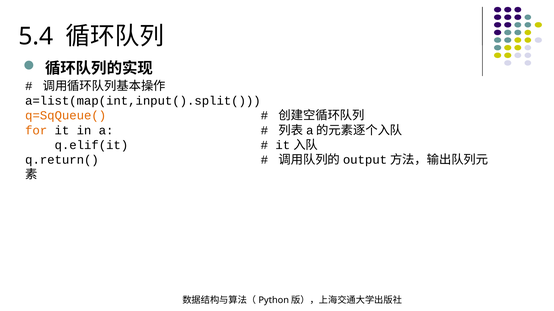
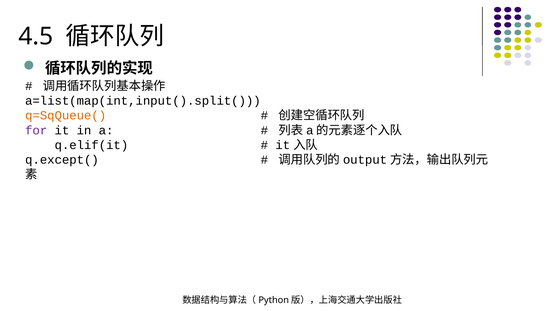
5.4: 5.4 -> 4.5 (36, 37)
for colour: orange -> purple (36, 131)
q.return(: q.return( -> q.except( (62, 160)
